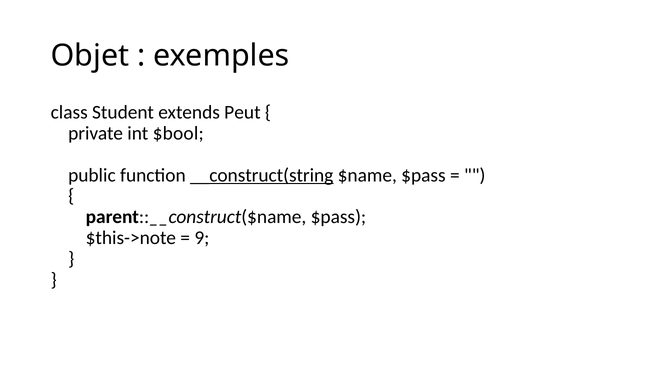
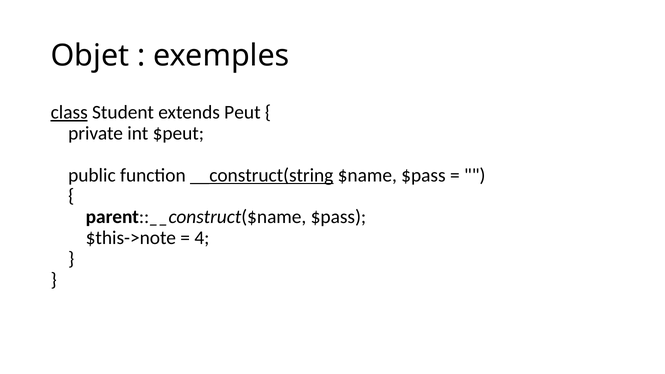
class underline: none -> present (69, 112)
$bool: $bool -> $peut (178, 133)
9: 9 -> 4 (202, 238)
